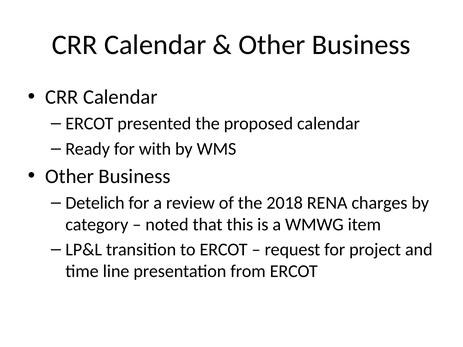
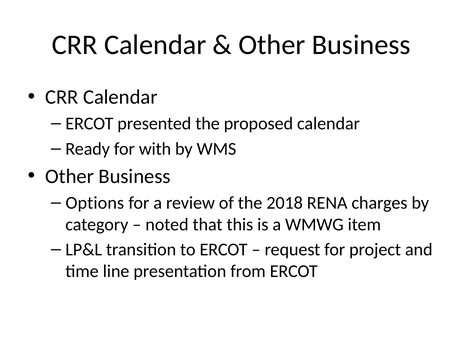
Detelich: Detelich -> Options (95, 203)
